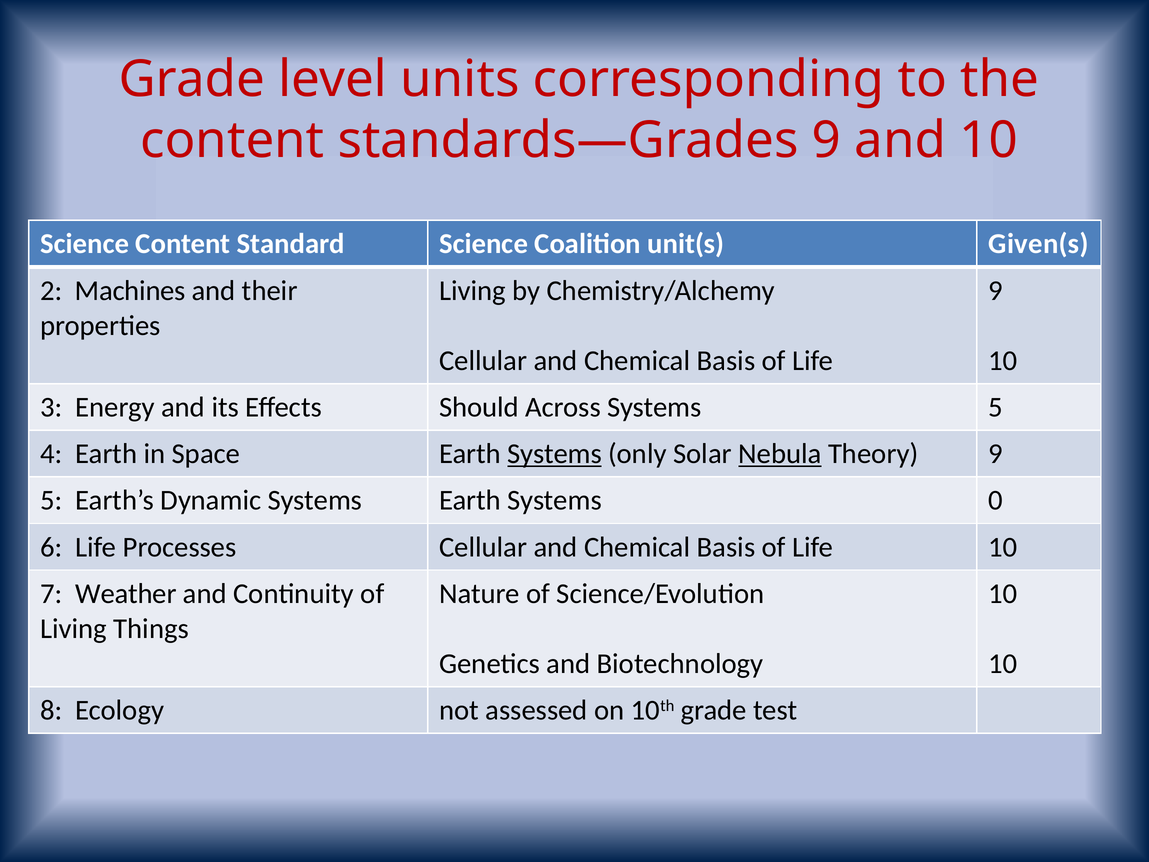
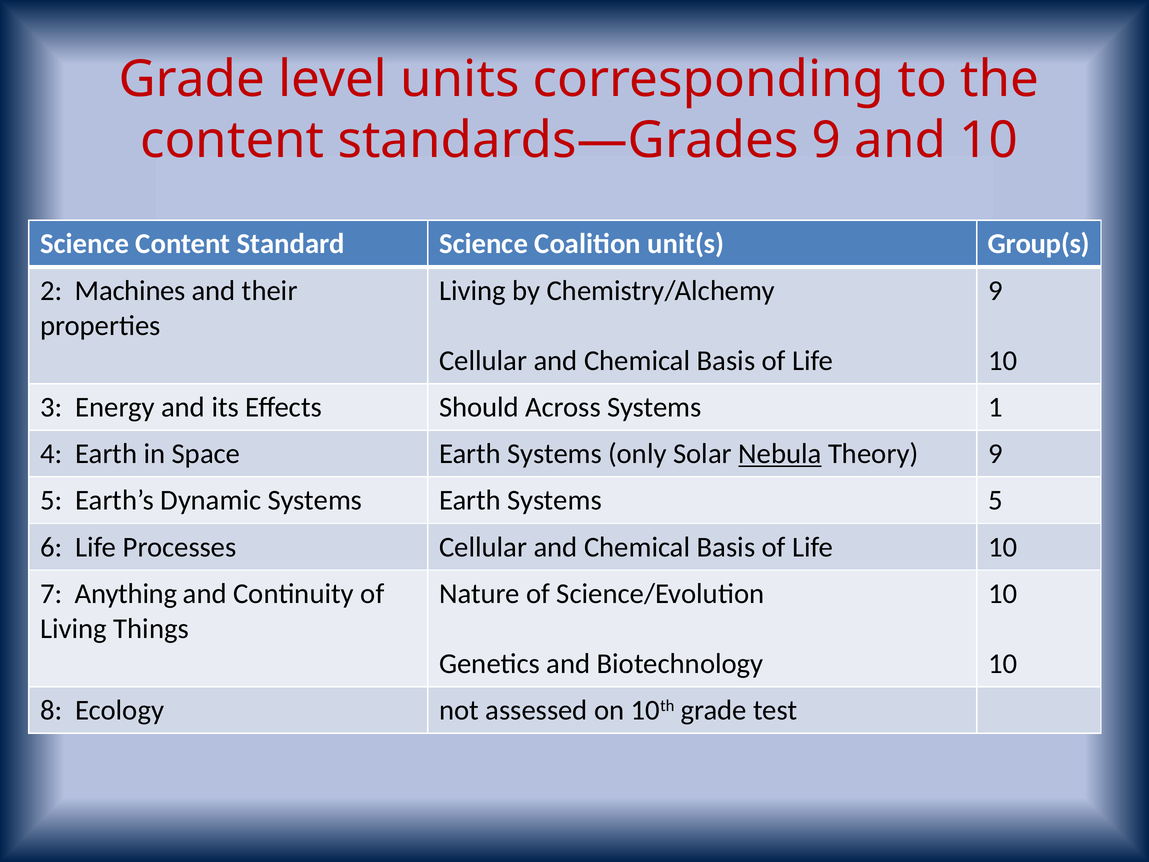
Given(s: Given(s -> Group(s (1039, 244)
Systems 5: 5 -> 1 (995, 407)
Systems underline: present -> none (555, 454)
Systems 0: 0 -> 5 (995, 500)
Weather: Weather -> Anything (126, 594)
